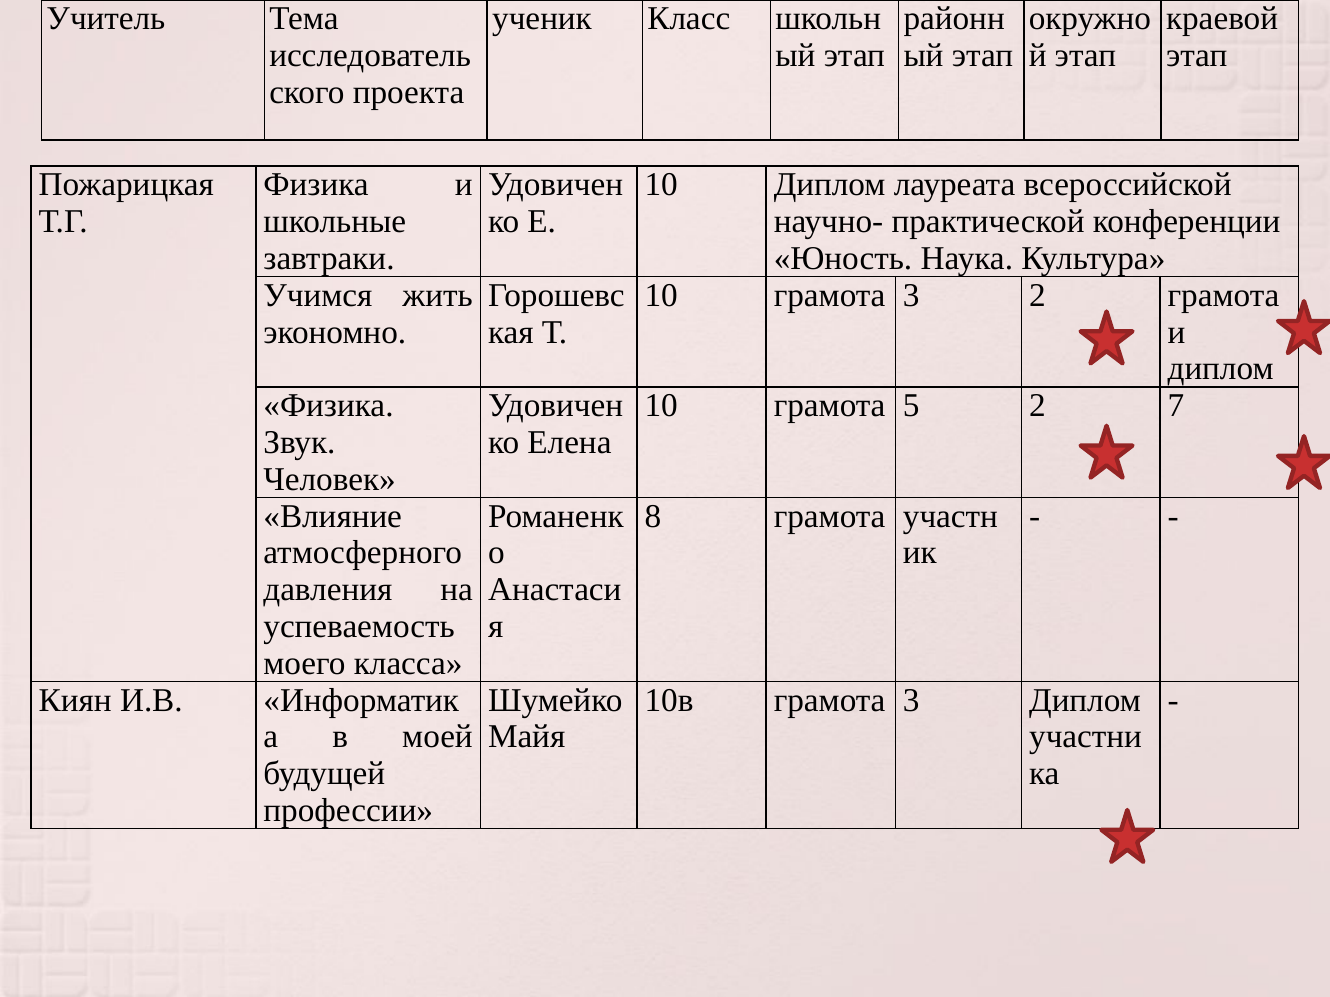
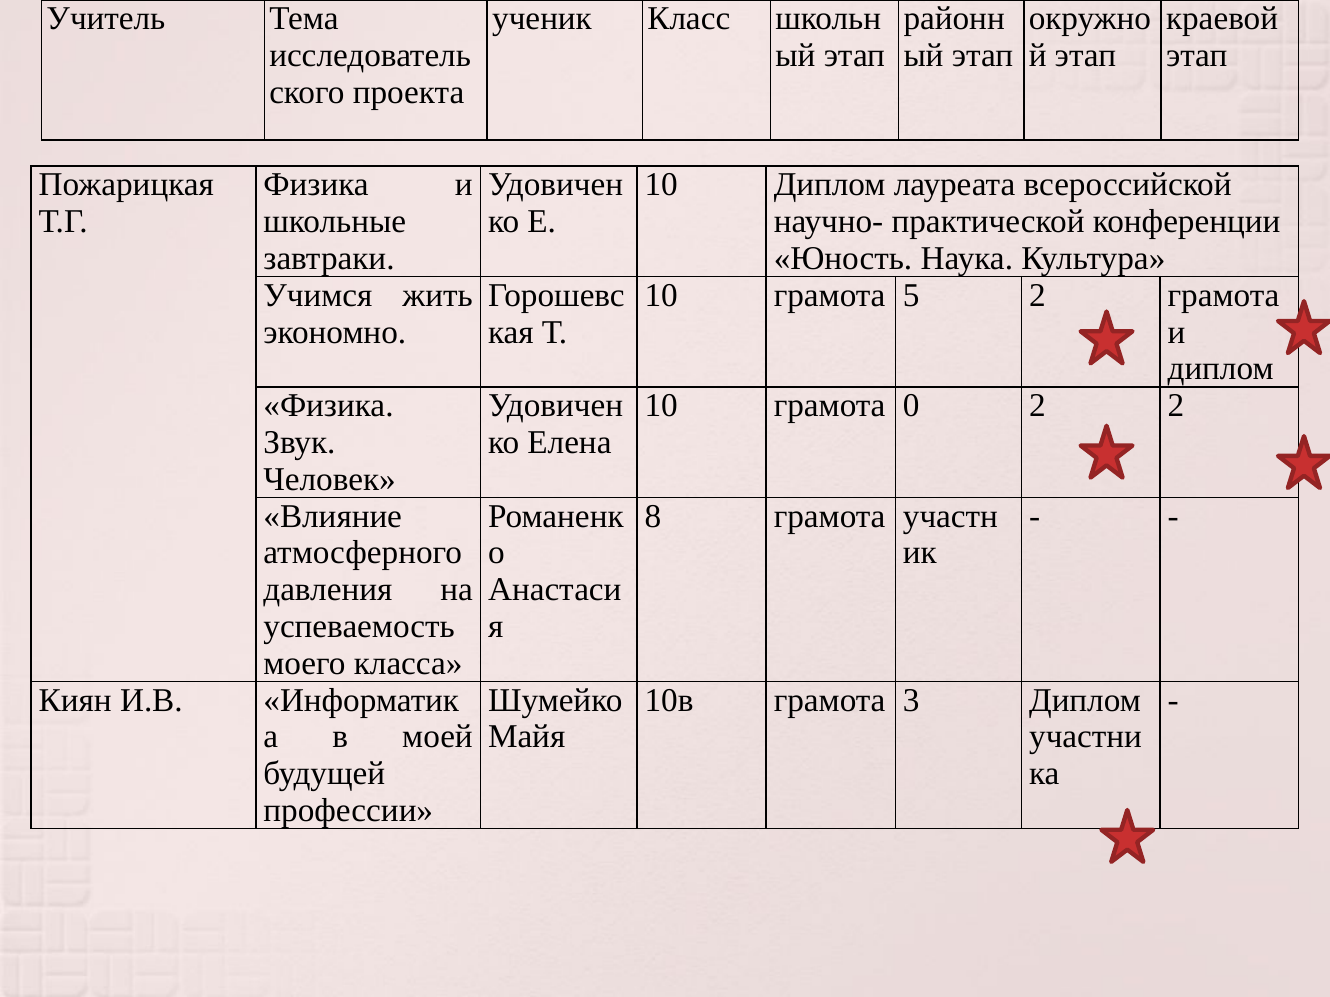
10 грамота 3: 3 -> 5 (911, 295)
5: 5 -> 0 (911, 406)
2 7: 7 -> 2 (1176, 406)
